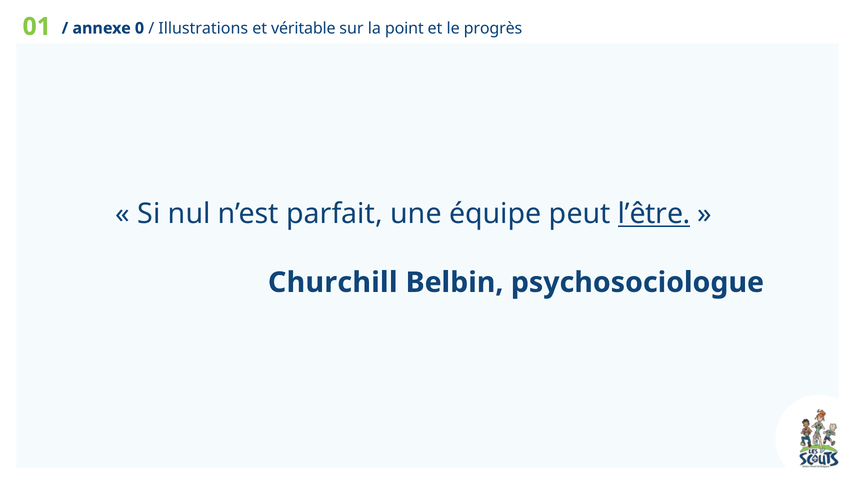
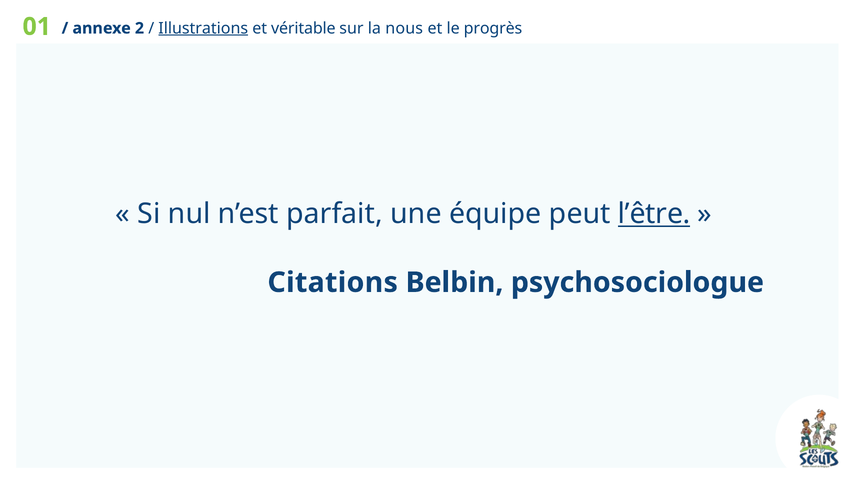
0: 0 -> 2 (139, 28)
Illustrations underline: none -> present (203, 28)
point: point -> nous (404, 28)
Churchill: Churchill -> Citations (333, 283)
